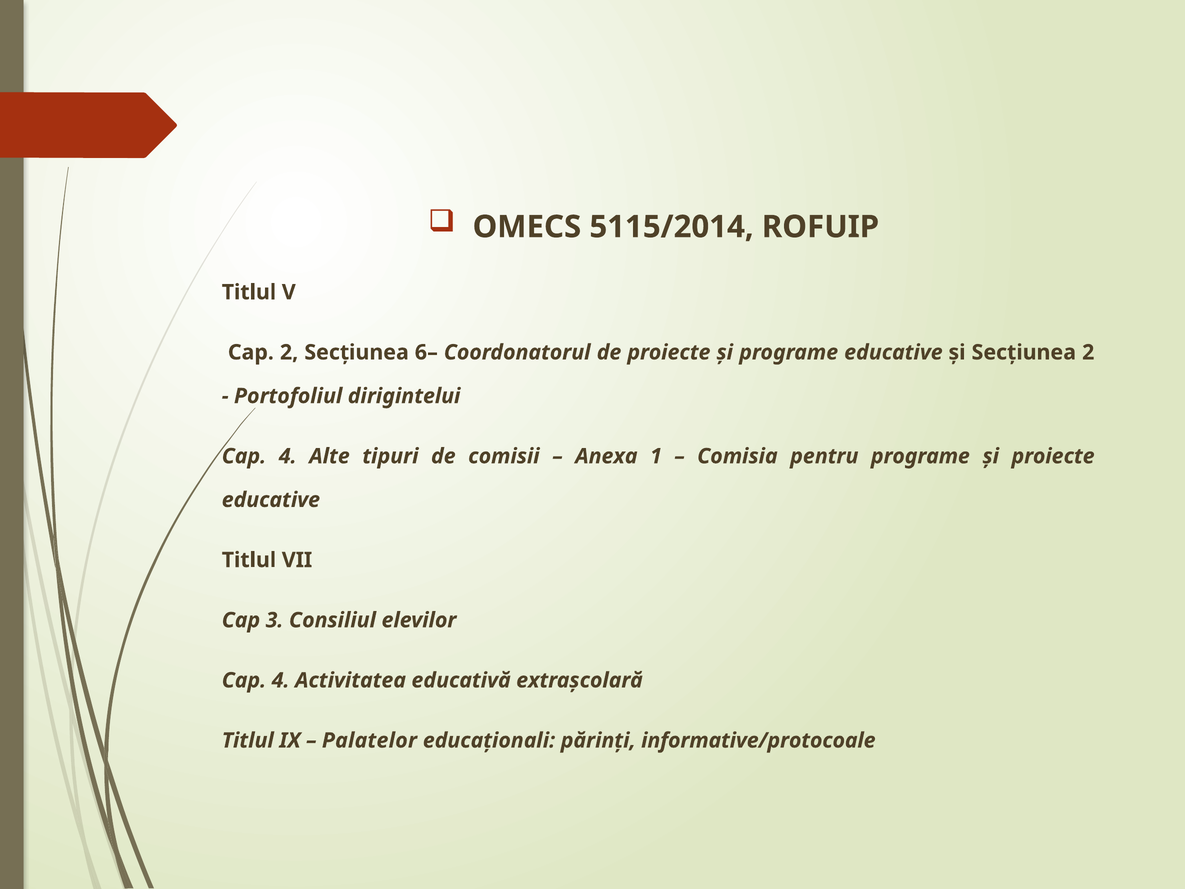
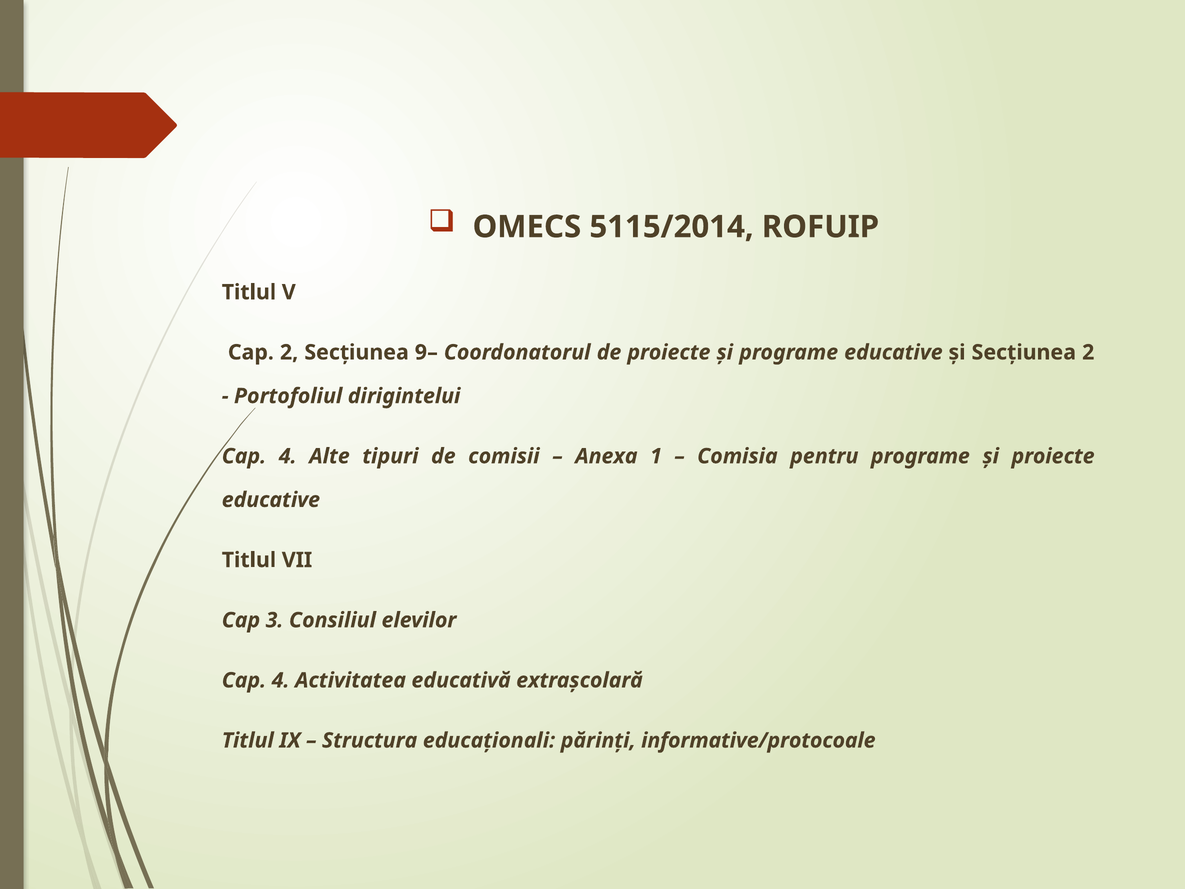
6–: 6– -> 9– (426, 352)
Palatelor: Palatelor -> Structura (370, 740)
